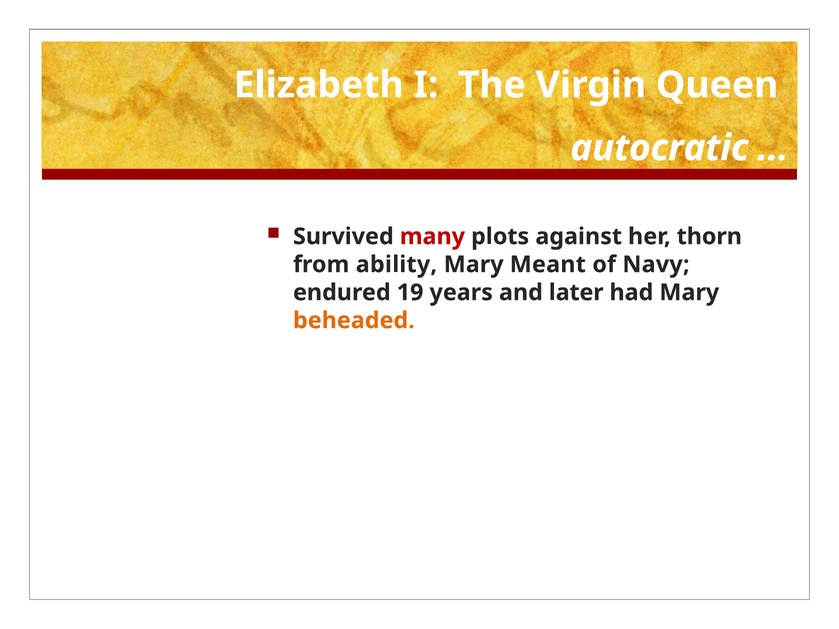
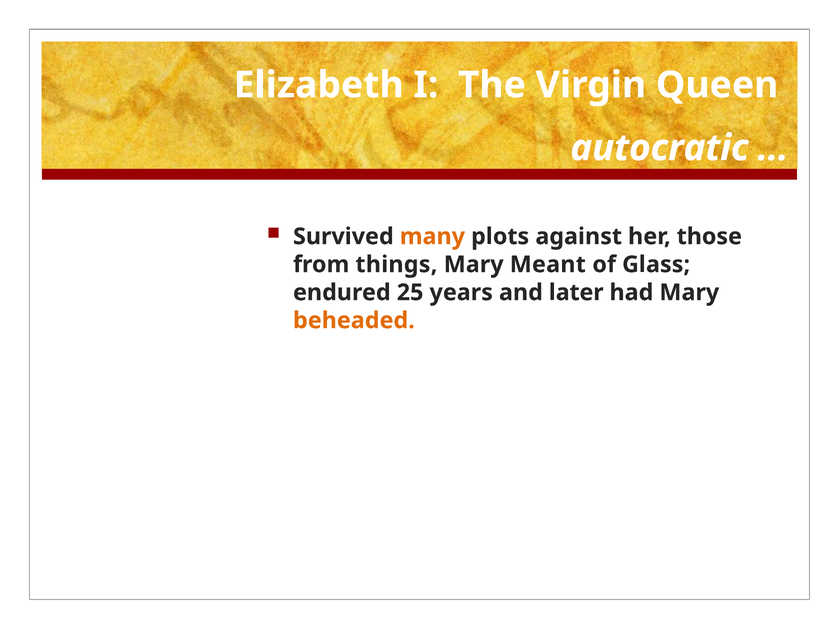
many colour: red -> orange (432, 237)
thorn: thorn -> those (709, 237)
ability: ability -> things (396, 265)
Navy: Navy -> Glass (656, 265)
19: 19 -> 25 (410, 293)
